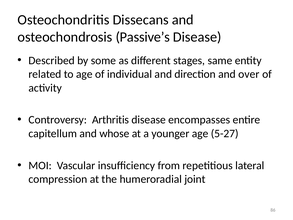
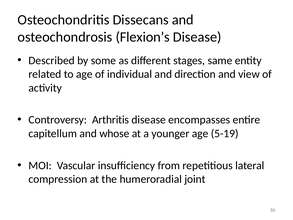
Passive’s: Passive’s -> Flexion’s (143, 37)
over: over -> view (249, 74)
5-27: 5-27 -> 5-19 (225, 133)
